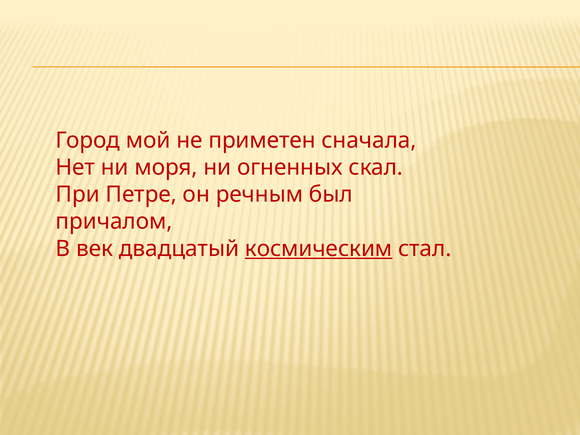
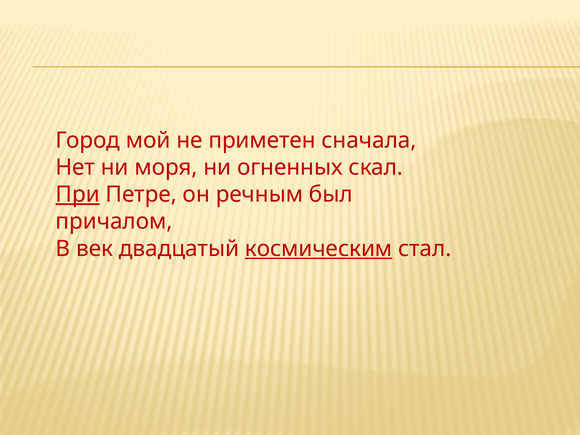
При underline: none -> present (78, 194)
